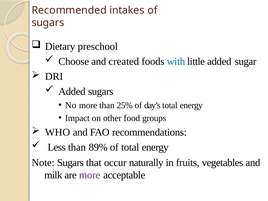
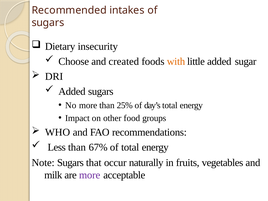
preschool: preschool -> insecurity (98, 46)
with colour: blue -> orange (176, 61)
89%: 89% -> 67% (98, 147)
